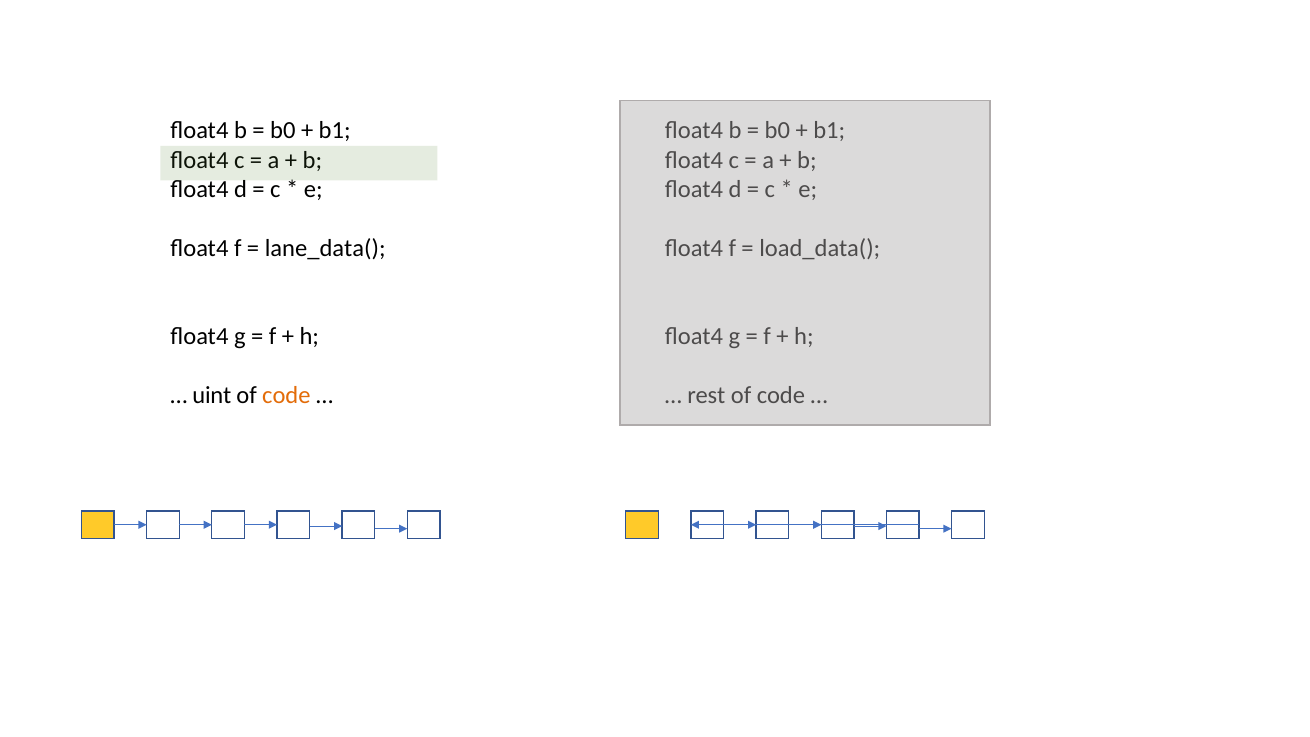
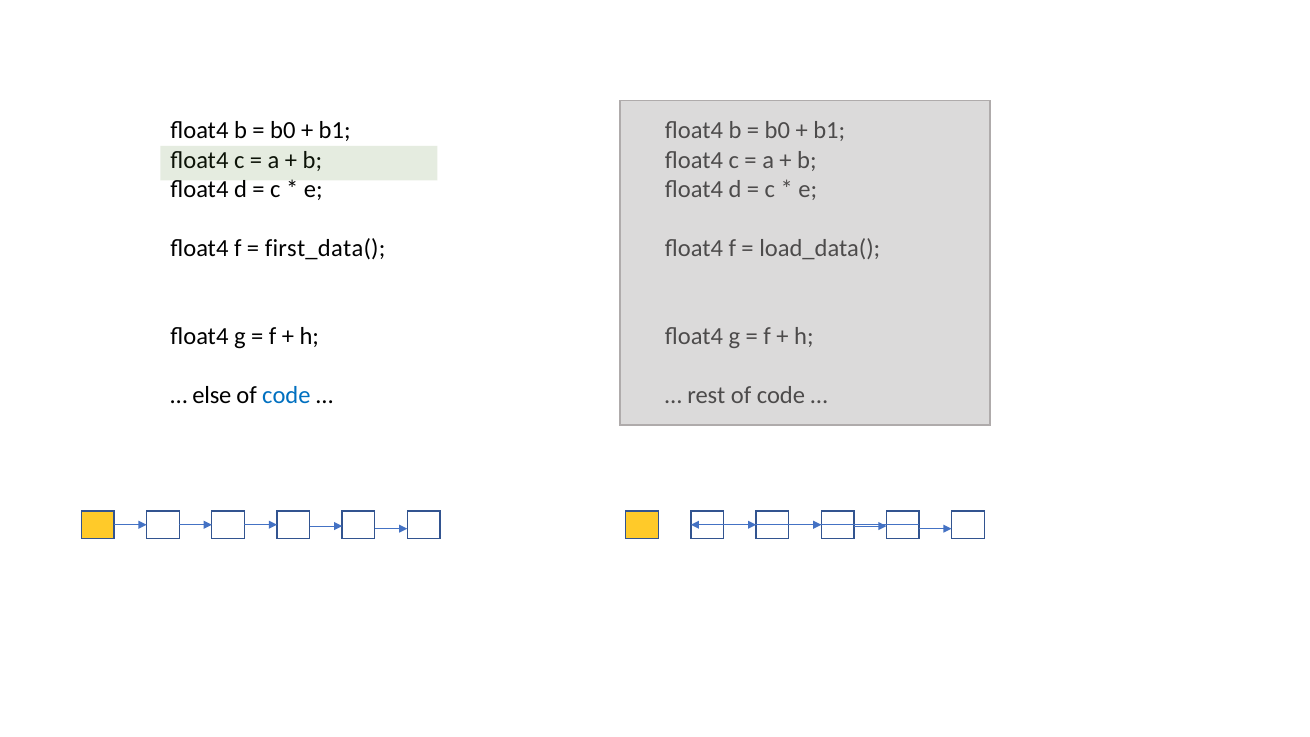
lane_data(: lane_data( -> first_data( (325, 248)
uint: uint -> else (212, 396)
code colour: orange -> blue (286, 396)
